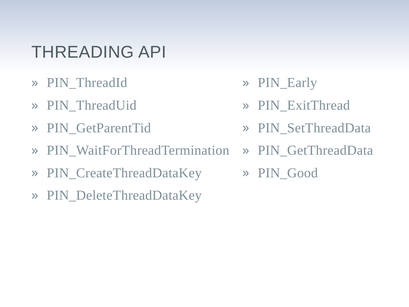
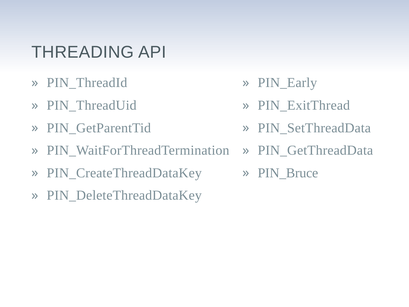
PIN_Good: PIN_Good -> PIN_Bruce (288, 173)
